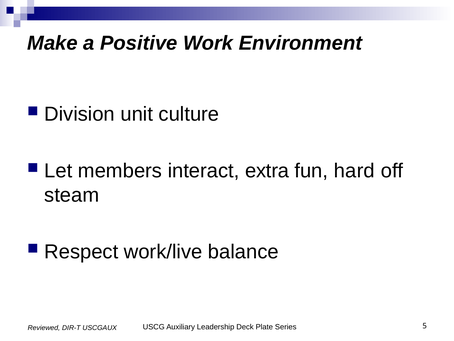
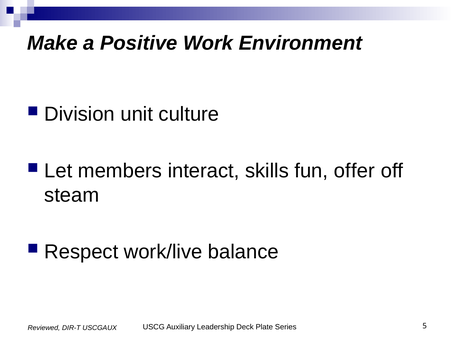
extra: extra -> skills (267, 171)
hard: hard -> offer (354, 171)
